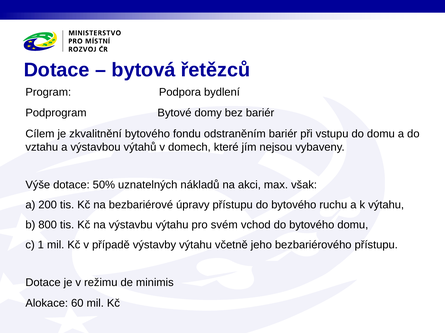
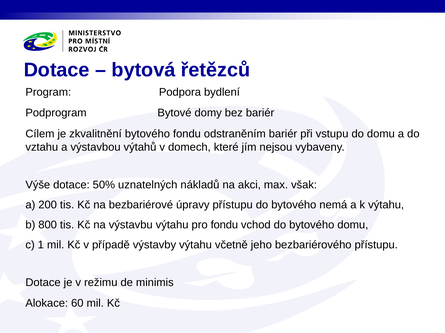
ruchu: ruchu -> nemá (333, 205)
pro svém: svém -> fondu (224, 225)
